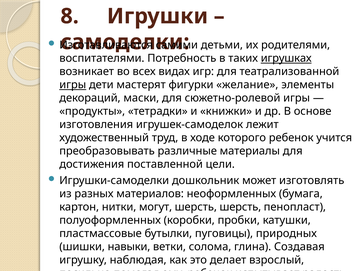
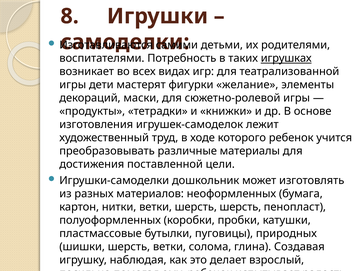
игры underline: present -> none (73, 85)
нитки могут: могут -> ветки (156, 207)
шишки навыки: навыки -> шерсть (129, 247)
